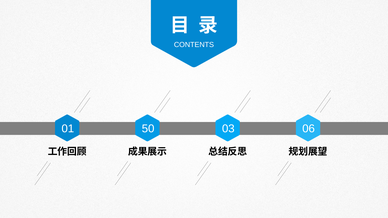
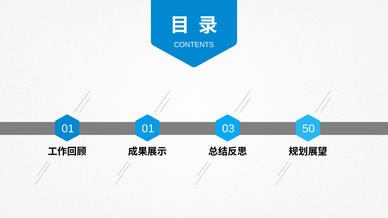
01 50: 50 -> 01 (148, 129)
06: 06 -> 50 (309, 129)
